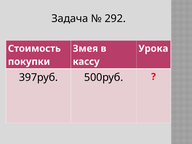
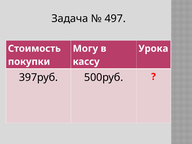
292: 292 -> 497 (115, 19)
Змея: Змея -> Могу (85, 49)
